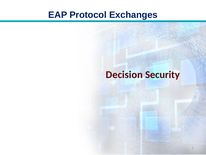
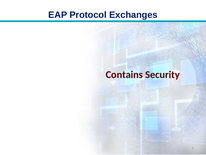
Decision: Decision -> Contains (124, 74)
